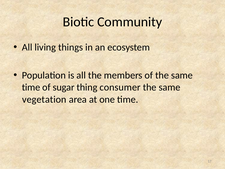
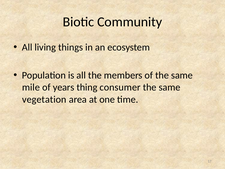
time: time -> mile (31, 87)
sugar: sugar -> years (64, 87)
